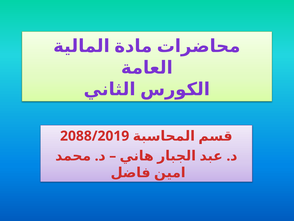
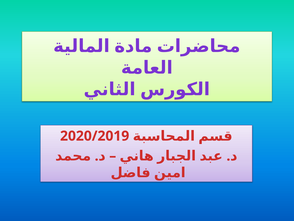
2088/2019: 2088/2019 -> 2020/2019 (95, 136)
